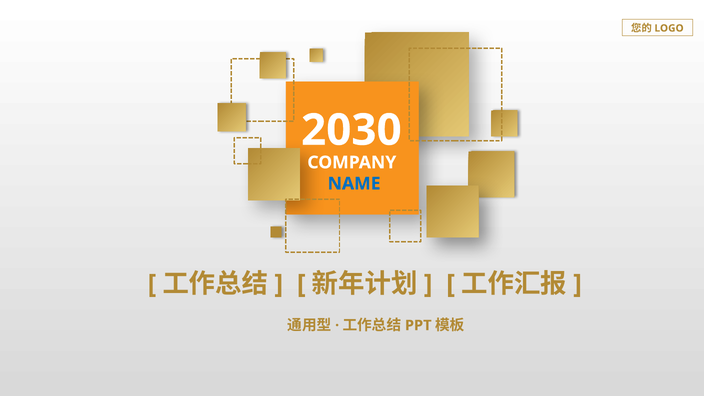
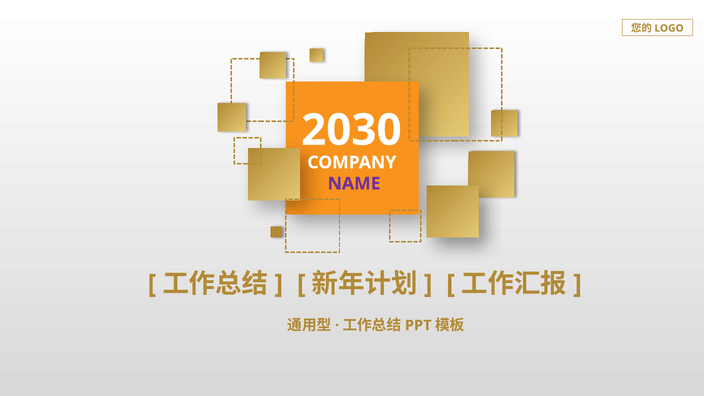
NAME colour: blue -> purple (354, 184)
